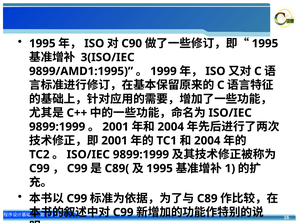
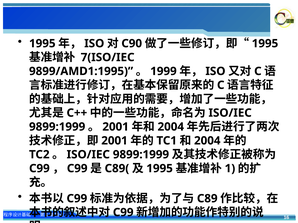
3(ISO/IEC: 3(ISO/IEC -> 7(ISO/IEC (108, 57)
